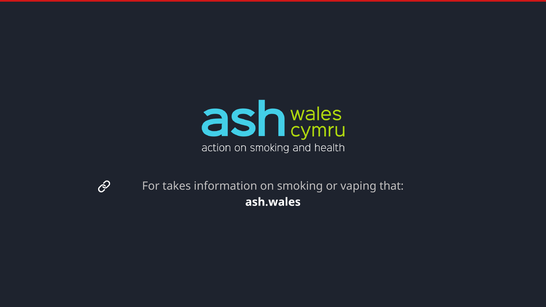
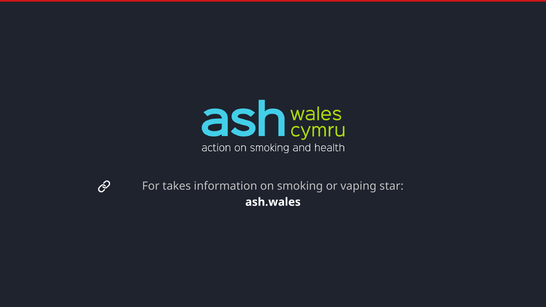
that: that -> star (392, 186)
